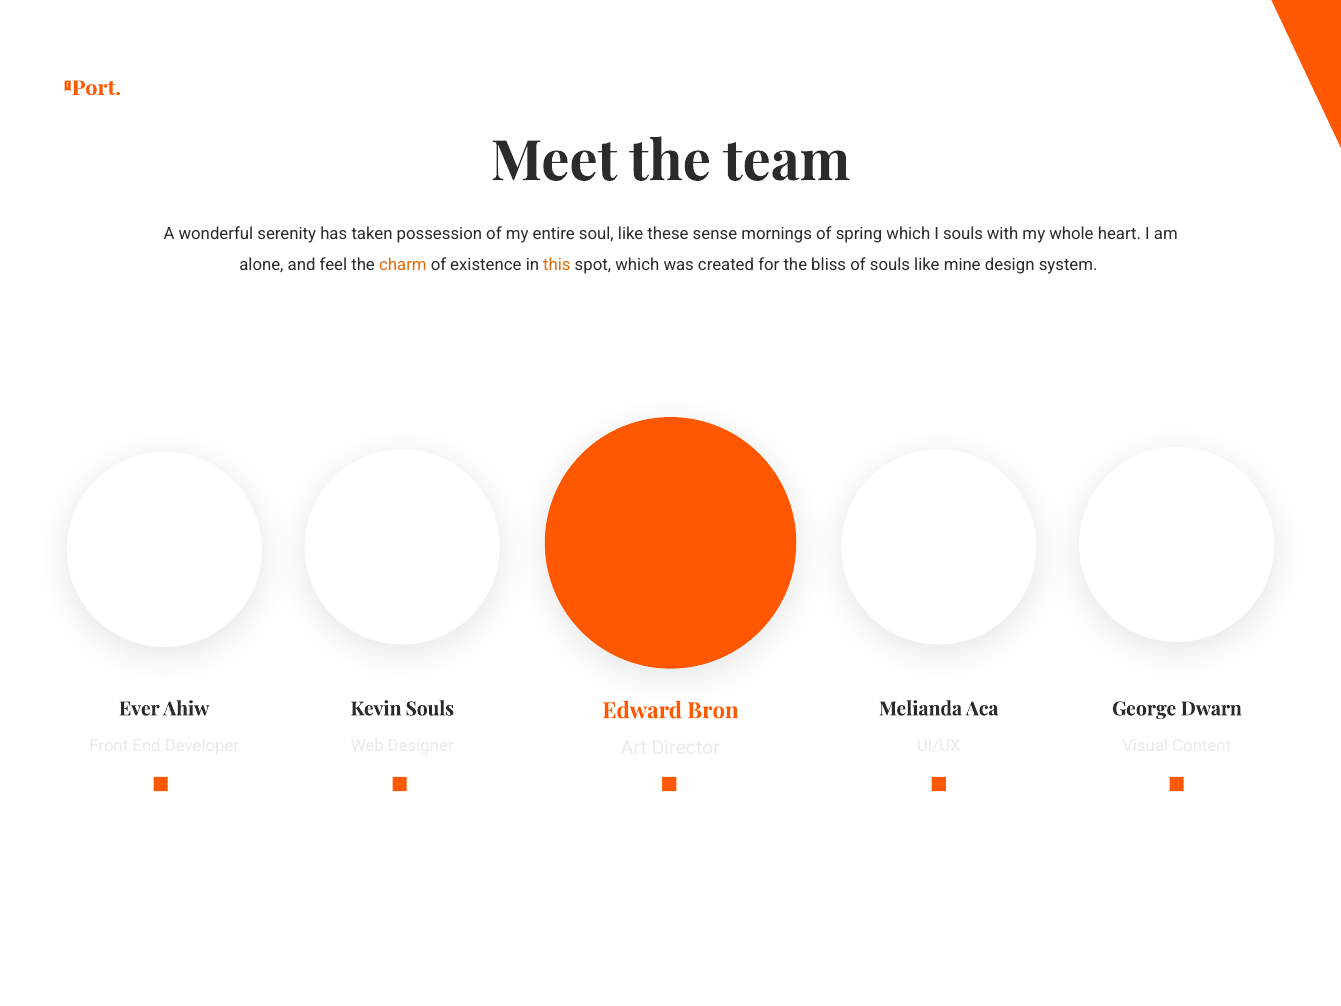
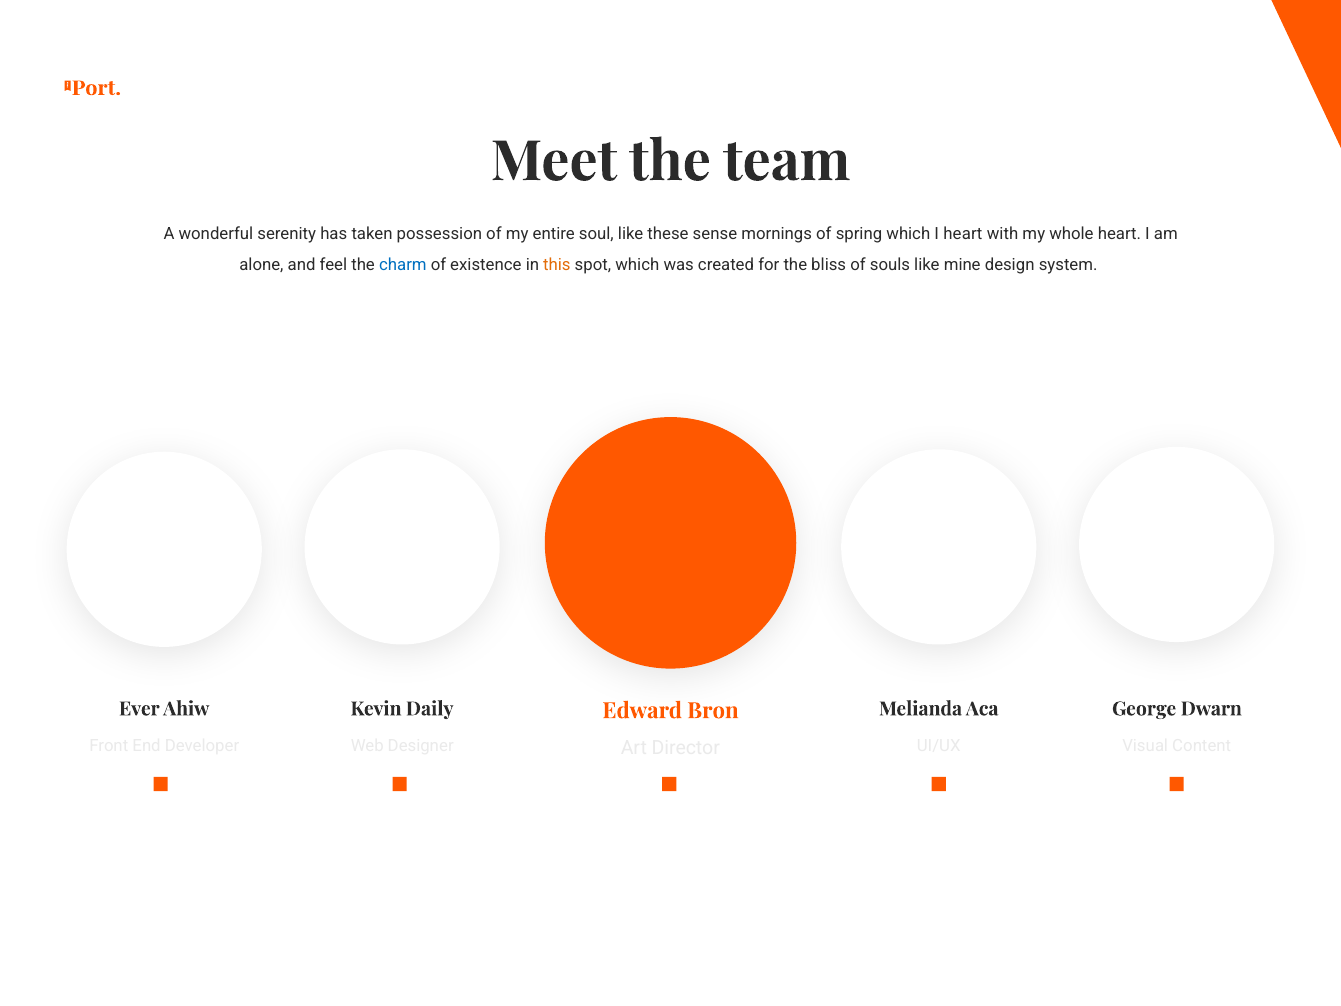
I souls: souls -> heart (963, 234)
charm colour: orange -> blue (403, 265)
Kevin Souls: Souls -> Daily (430, 709)
